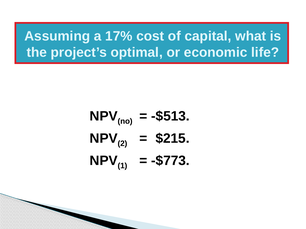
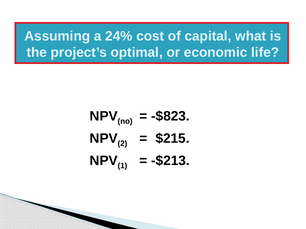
17%: 17% -> 24% (119, 36)
-$513: -$513 -> -$823 (170, 116)
-$773: -$773 -> -$213 (170, 161)
